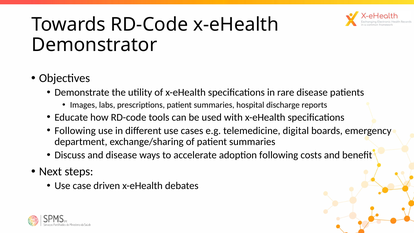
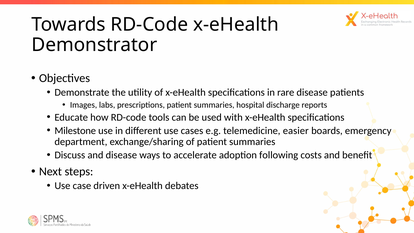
Following: Following -> Milestone (75, 131)
digital: digital -> easier (296, 131)
